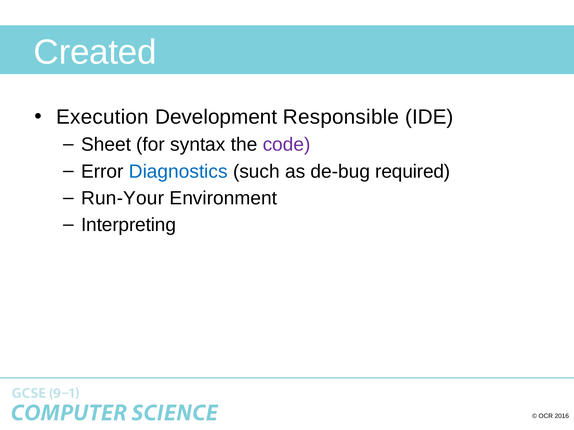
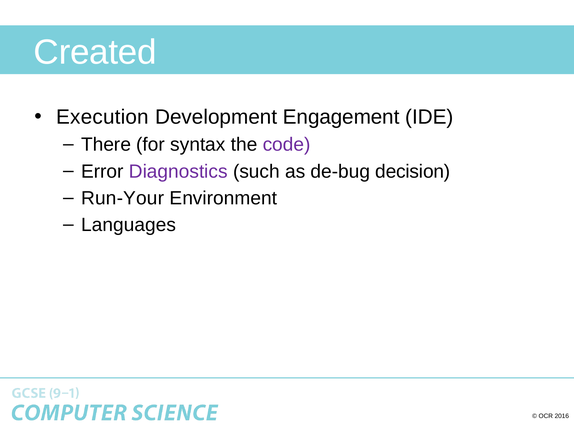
Responsible: Responsible -> Engagement (341, 117)
Sheet: Sheet -> There (106, 145)
Diagnostics colour: blue -> purple (178, 172)
required: required -> decision (413, 172)
Interpreting: Interpreting -> Languages (129, 225)
